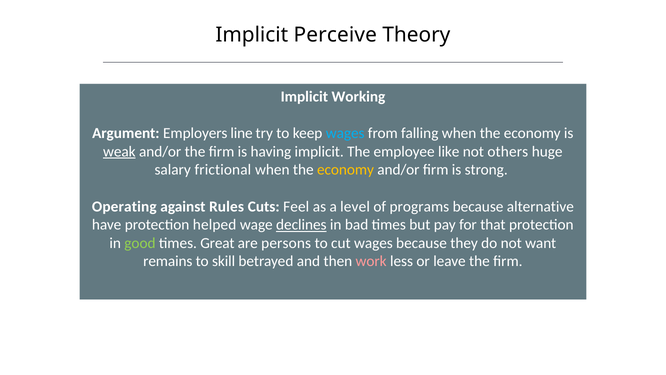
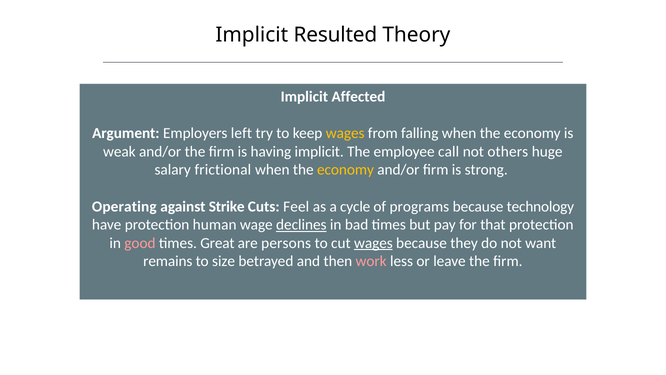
Perceive: Perceive -> Resulted (335, 35)
Working: Working -> Affected (358, 96)
line: line -> left (241, 133)
wages colour: light blue -> yellow (345, 133)
weak underline: present -> none (119, 151)
like: like -> call (449, 151)
Rules: Rules -> Strike (227, 206)
level: level -> cycle (355, 206)
alternative: alternative -> technology (540, 206)
helped: helped -> human (215, 225)
good colour: light green -> pink (140, 243)
wages underline: none -> present (373, 243)
skill: skill -> size (224, 261)
